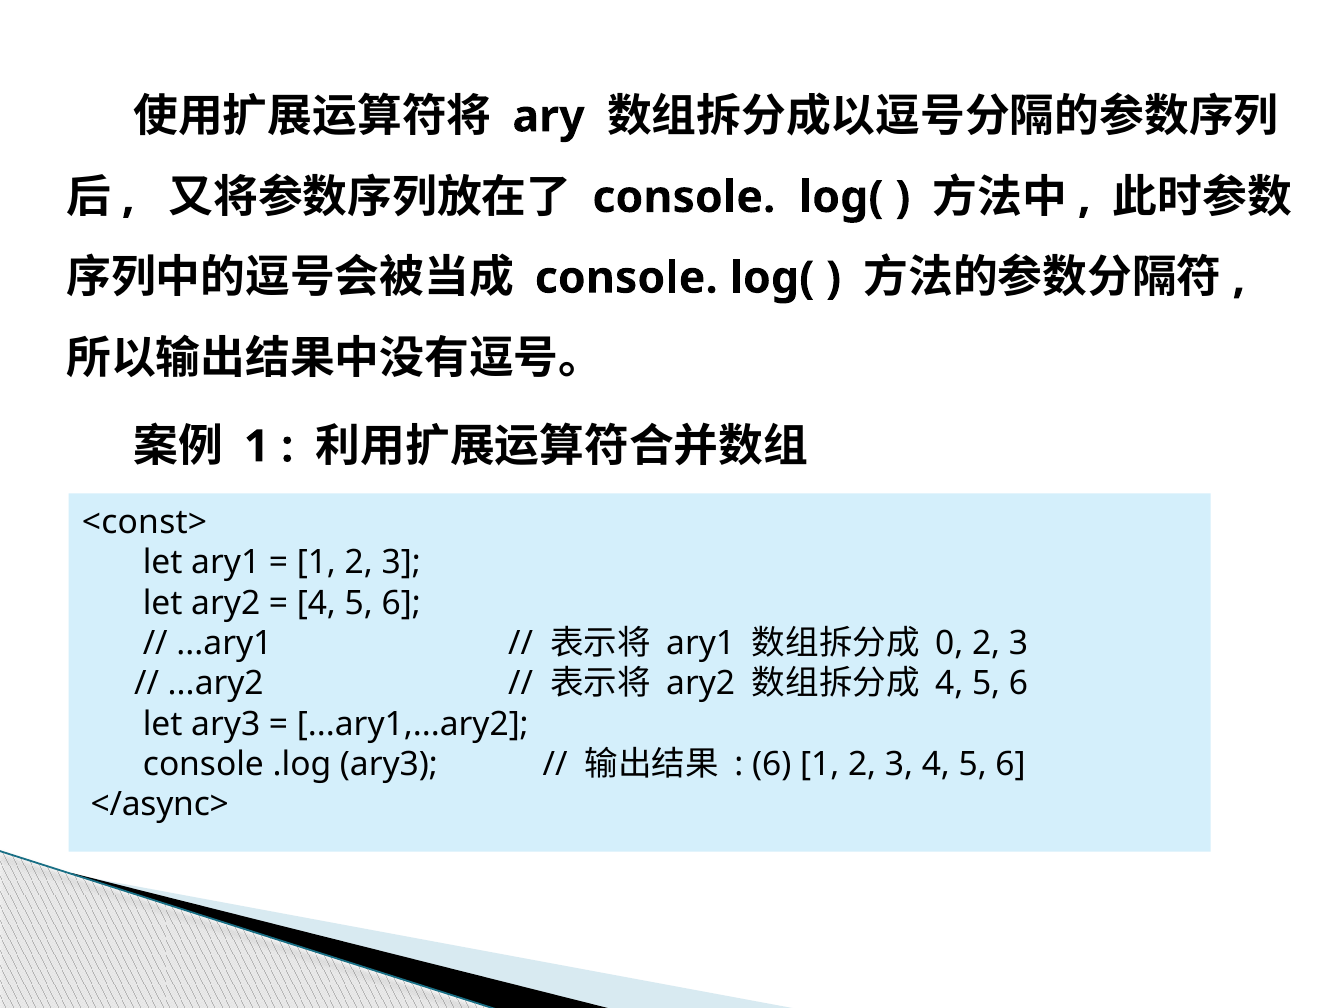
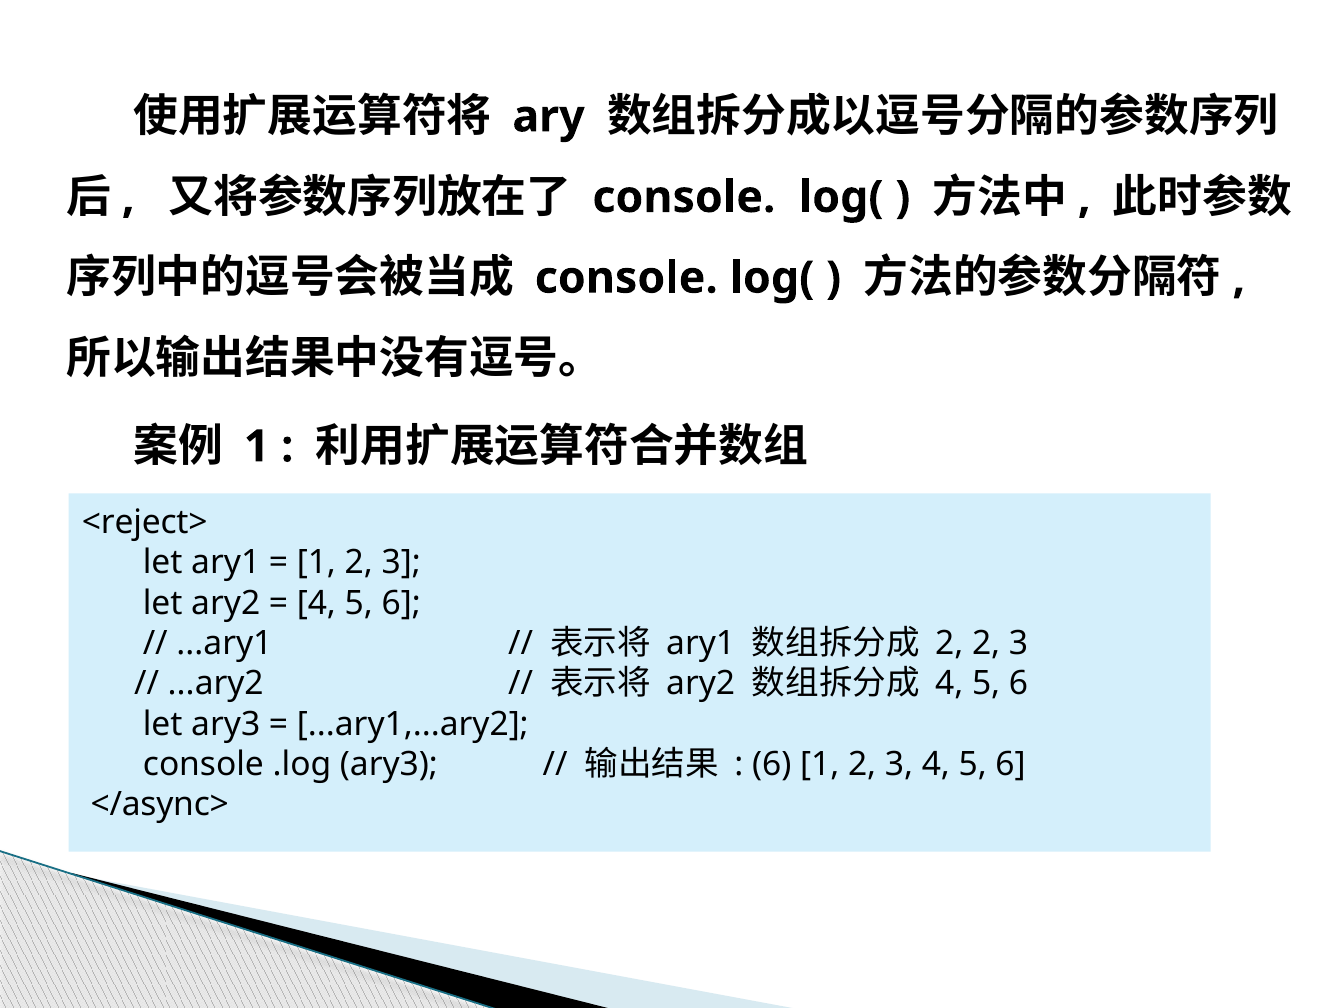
<const>: <const> -> <reject> (145, 522)
0: 0 -> 2 (949, 643)
